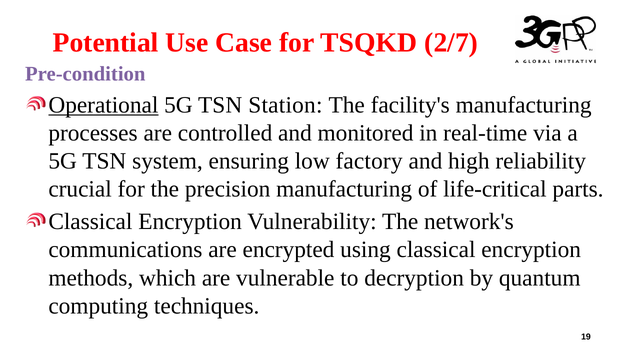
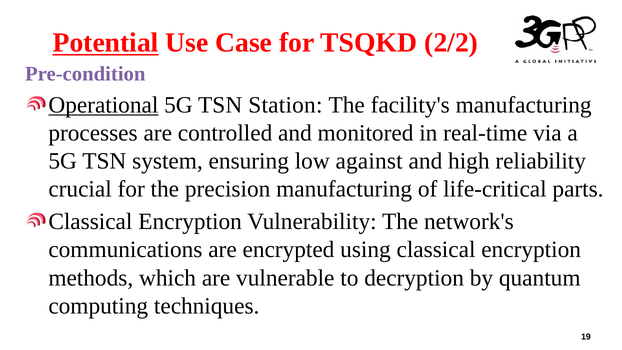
Potential underline: none -> present (106, 43)
2/7: 2/7 -> 2/2 (451, 43)
factory: factory -> against (369, 161)
